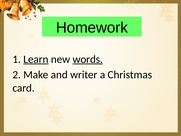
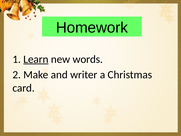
words underline: present -> none (88, 59)
